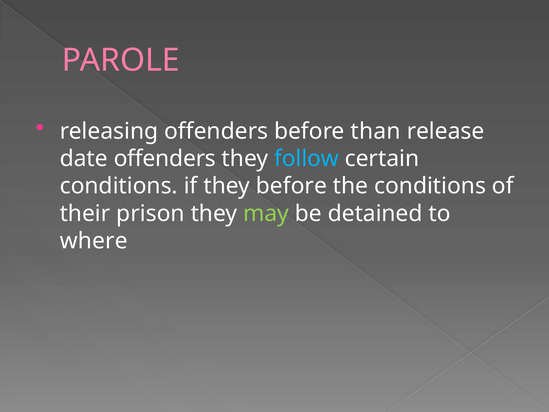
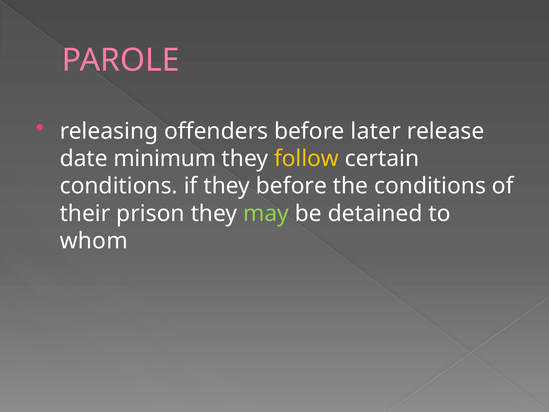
than: than -> later (376, 131)
date offenders: offenders -> minimum (165, 159)
follow colour: light blue -> yellow (306, 159)
where: where -> whom (94, 241)
